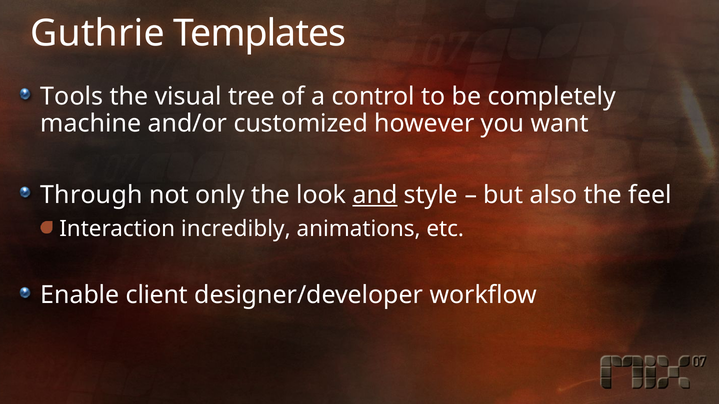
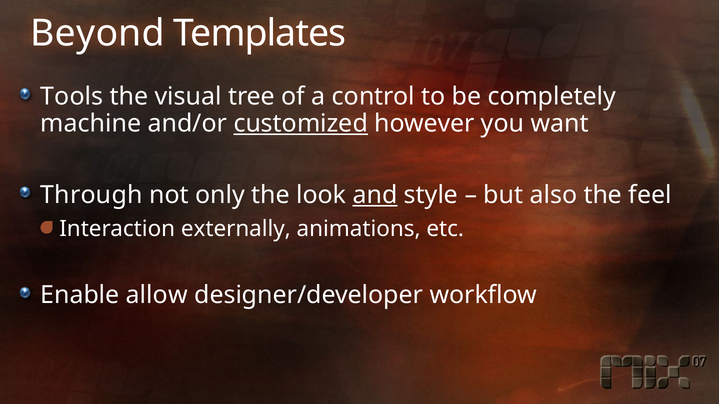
Guthrie: Guthrie -> Beyond (98, 33)
customized underline: none -> present (301, 124)
incredibly: incredibly -> externally (236, 229)
client: client -> allow (157, 296)
